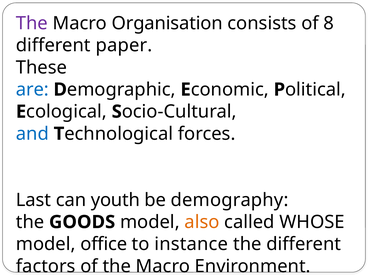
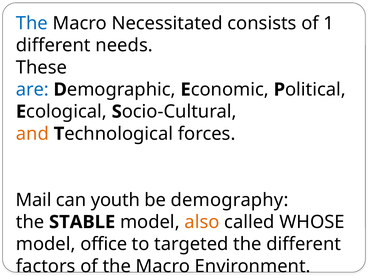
The colour: purple -> blue (32, 23)
Organisation: Organisation -> Necessitated (167, 23)
8: 8 -> 1 (329, 23)
paper: paper -> needs (124, 45)
and colour: blue -> orange (32, 134)
Last: Last -> Mail (34, 200)
GOODS: GOODS -> STABLE (82, 222)
instance: instance -> targeted (191, 244)
